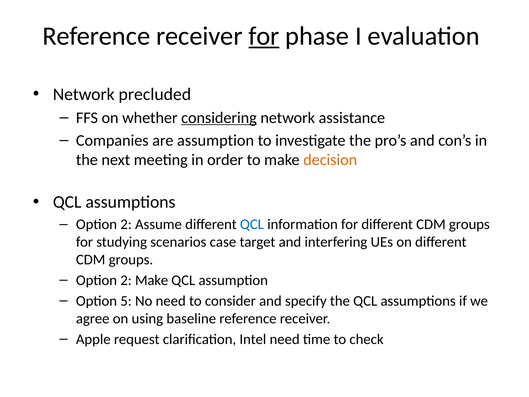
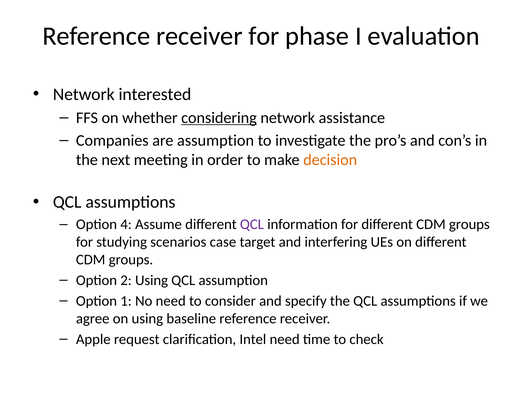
for underline: present -> none (264, 36)
precluded: precluded -> interested (155, 94)
2: 2 -> 4 (126, 224)
QCL colour: blue -> purple (252, 224)
2 Make: Make -> Using (152, 280)
5: 5 -> 1 (126, 301)
